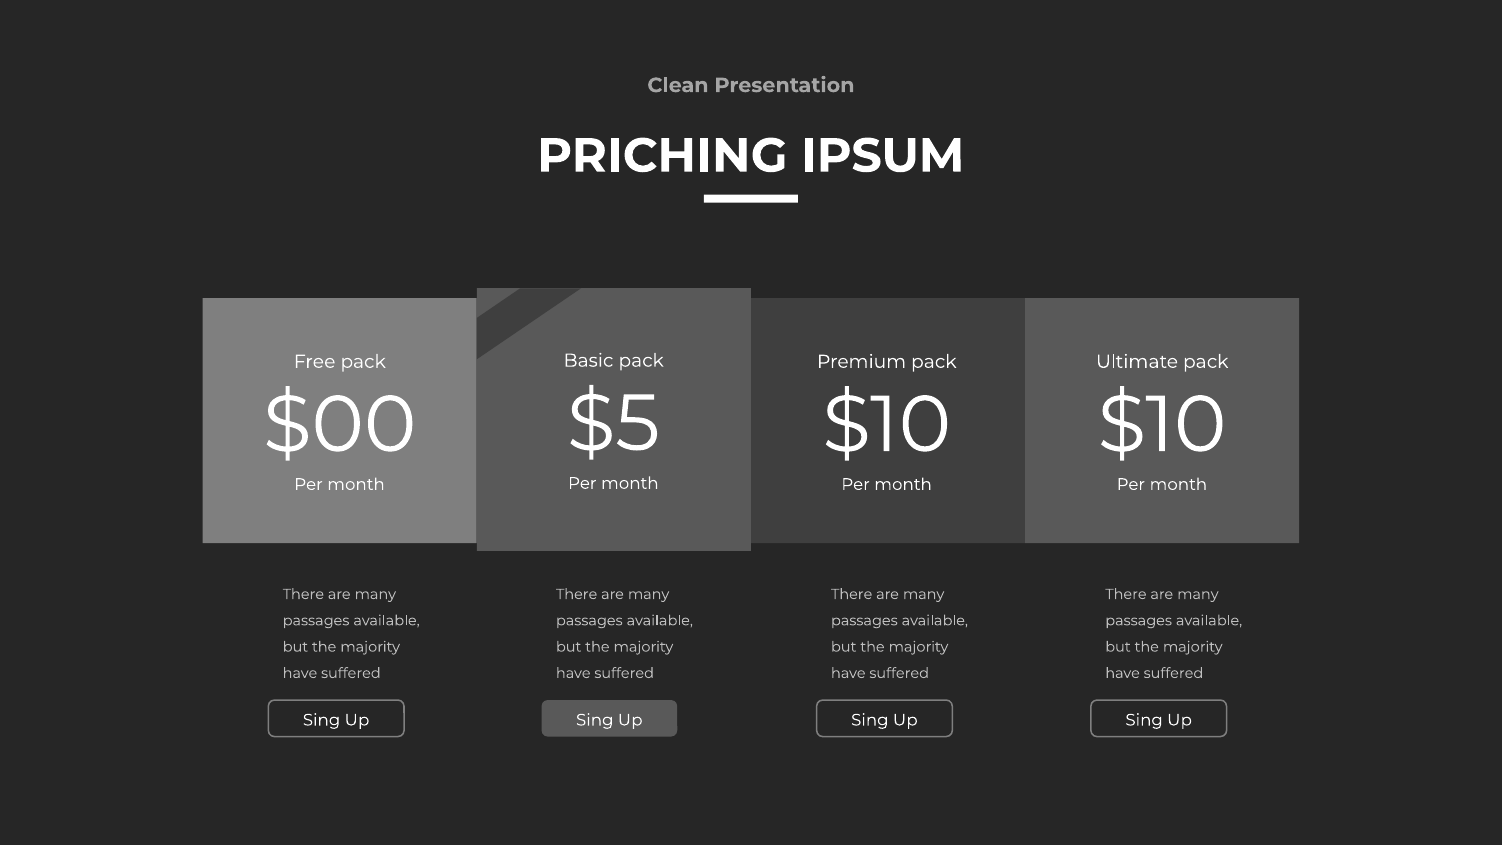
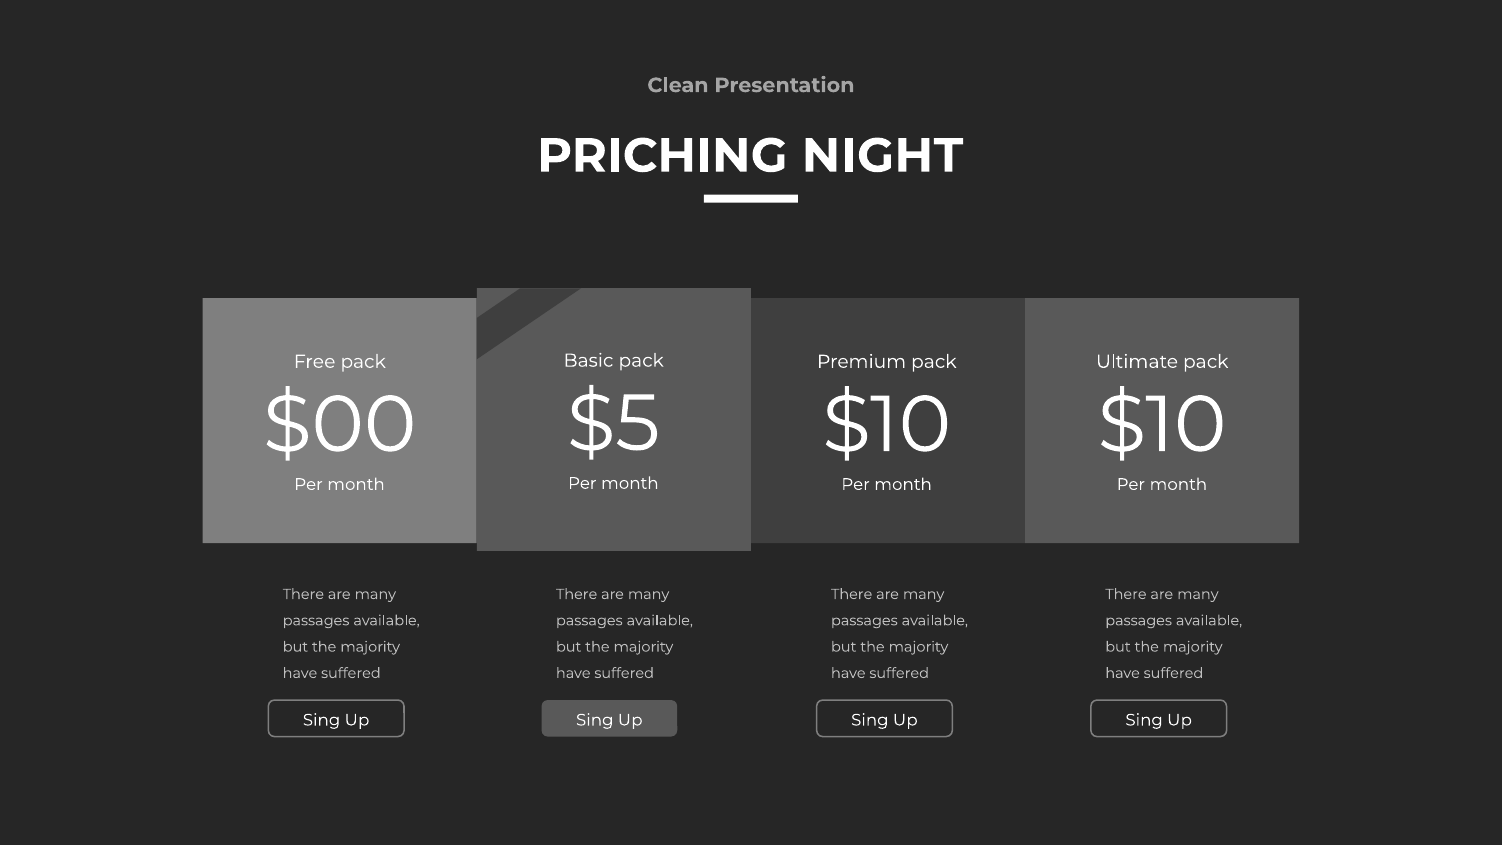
IPSUM: IPSUM -> NIGHT (882, 156)
